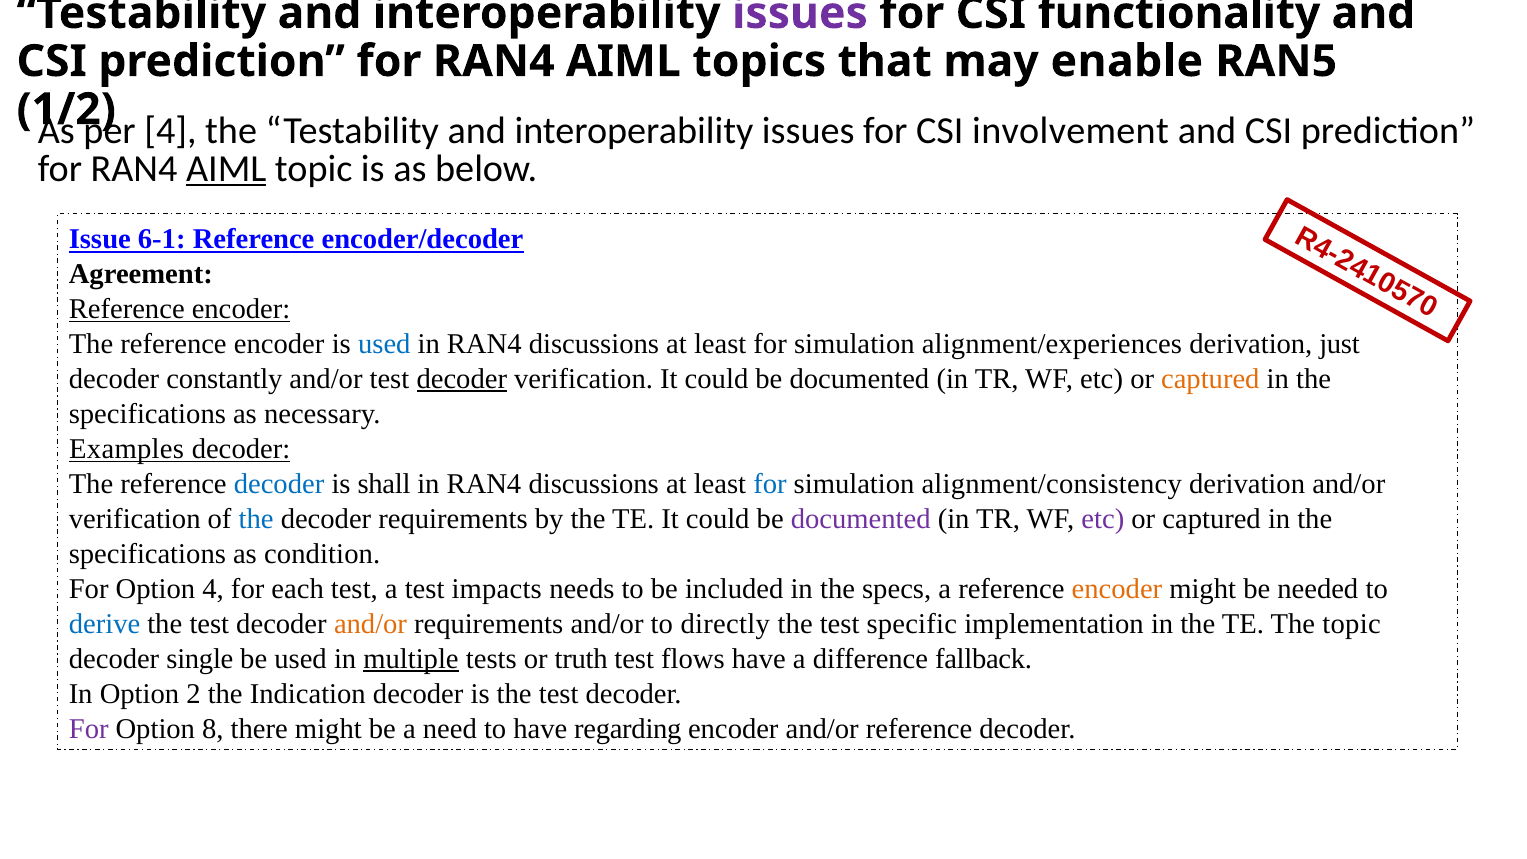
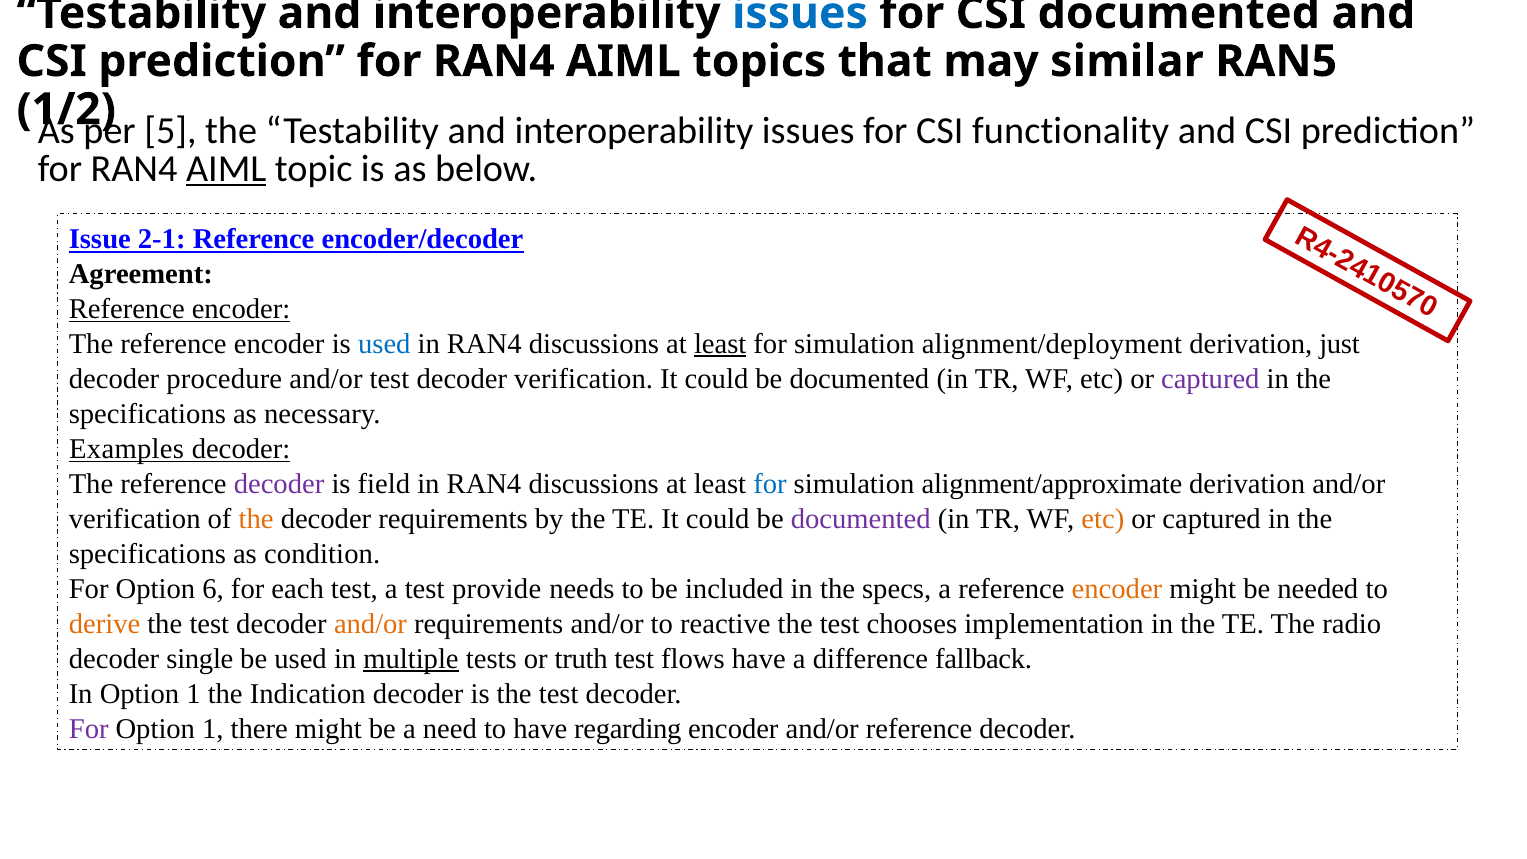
issues colour: purple -> blue (800, 13)
CSI functionality: functionality -> documented (1179, 13)
enable: enable -> similar (1127, 61)
4: 4 -> 5 (170, 130)
involvement: involvement -> functionality (1071, 130)
6-1: 6-1 -> 2-1 (162, 239)
least underline: none -> present (720, 344)
alignment/experiences: alignment/experiences -> alignment/deployment (1052, 344)
constantly: constantly -> procedure (224, 379)
decoder underline: present -> none (462, 379)
captured colour: orange -> purple (1210, 379)
decoder colour: blue -> purple (279, 484)
shall: shall -> field (384, 484)
alignment/consistency: alignment/consistency -> alignment/approximate (1052, 484)
the colour: blue -> orange (256, 519)
etc colour: purple -> orange (1103, 519)
Option 4: 4 -> 6 (213, 589)
impacts: impacts -> provide (497, 589)
derive colour: blue -> orange (105, 624)
directly: directly -> reactive (725, 624)
specific: specific -> chooses (912, 624)
The topic: topic -> radio (1352, 624)
In Option 2: 2 -> 1 (193, 694)
8: 8 -> 1 (213, 729)
